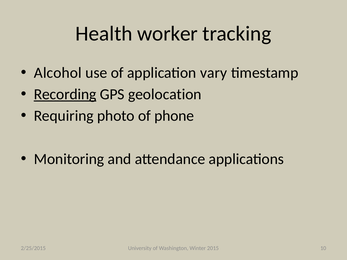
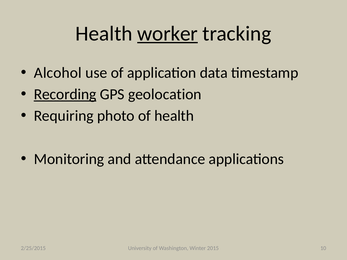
worker underline: none -> present (168, 34)
vary: vary -> data (214, 73)
of phone: phone -> health (174, 116)
